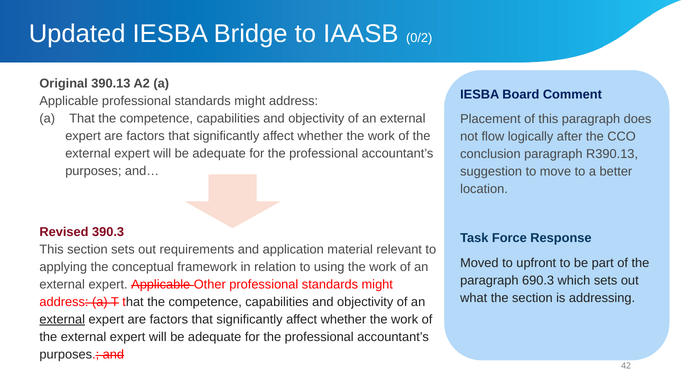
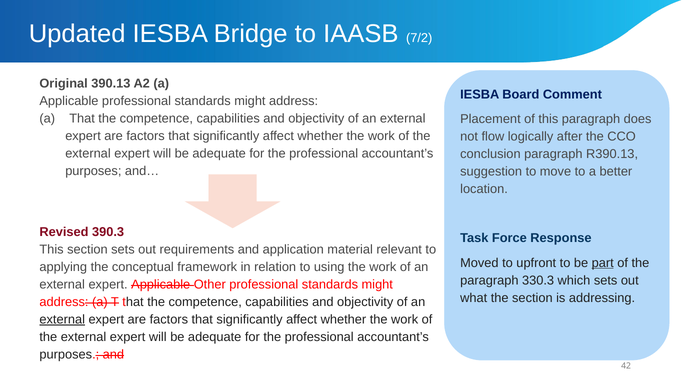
0/2: 0/2 -> 7/2 (419, 38)
part underline: none -> present (603, 263)
690.3: 690.3 -> 330.3 (538, 280)
